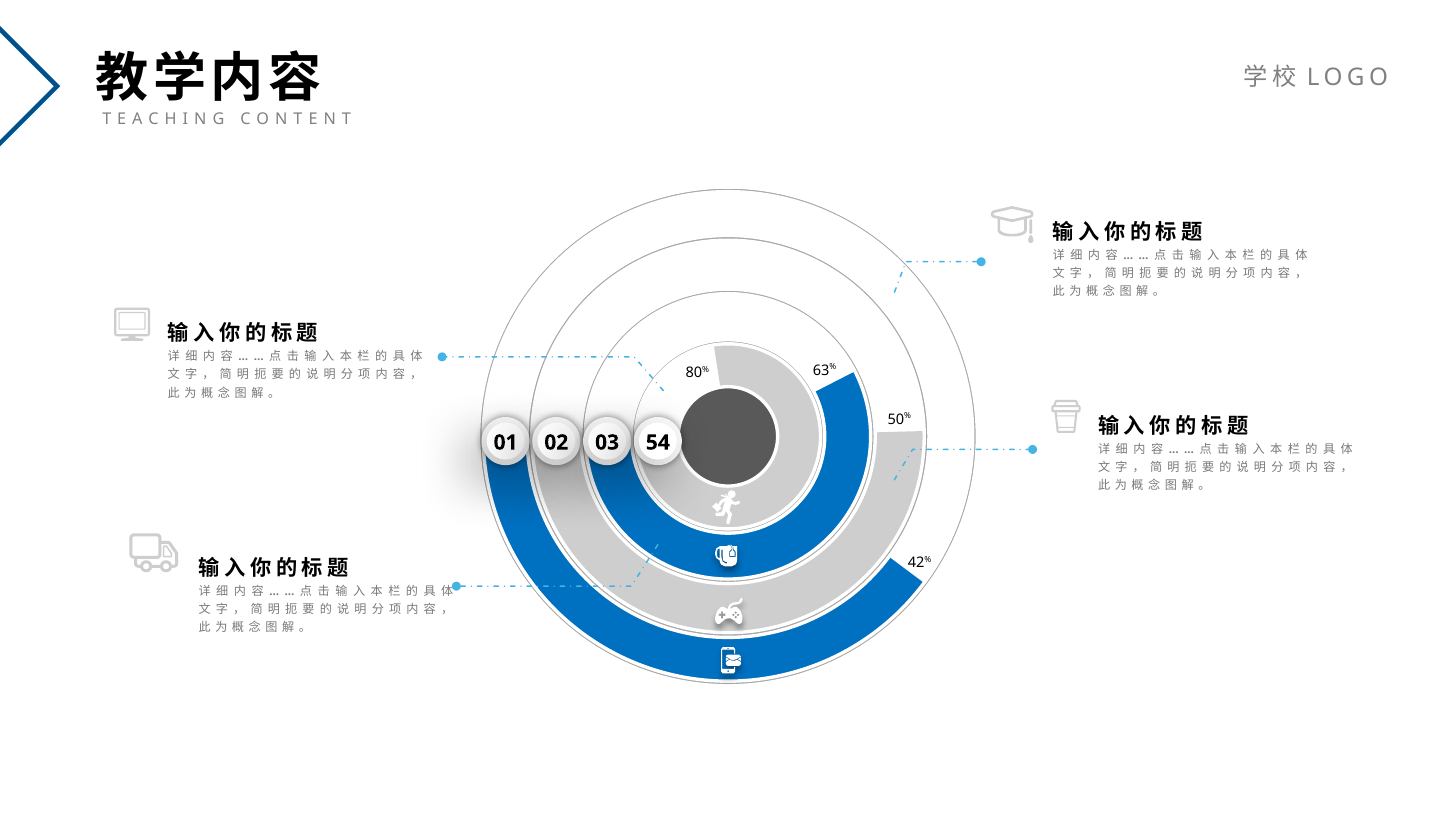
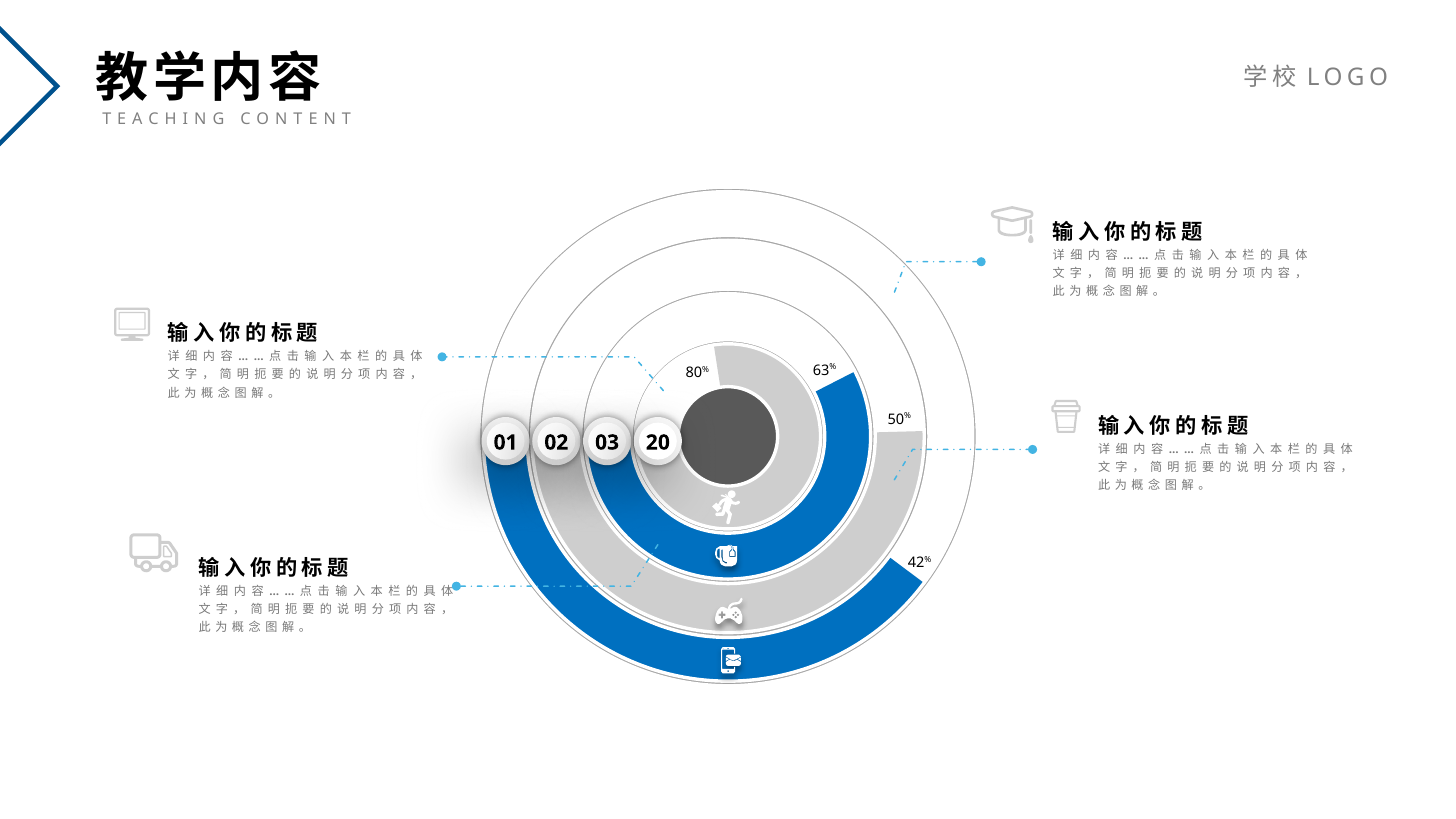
54: 54 -> 20 (658, 443)
